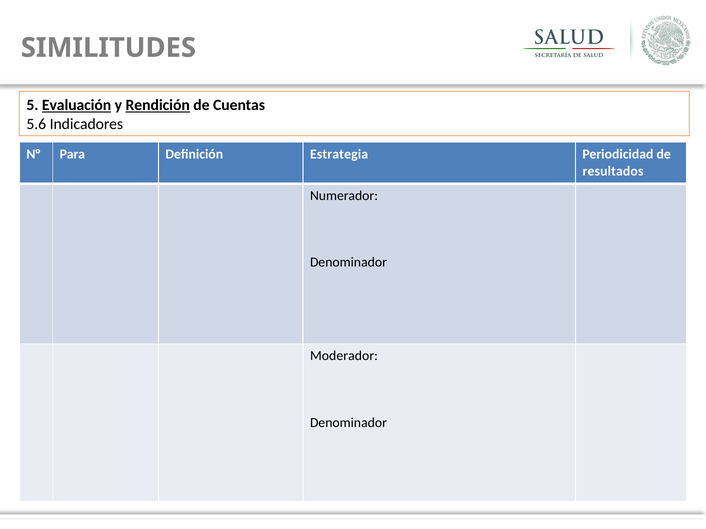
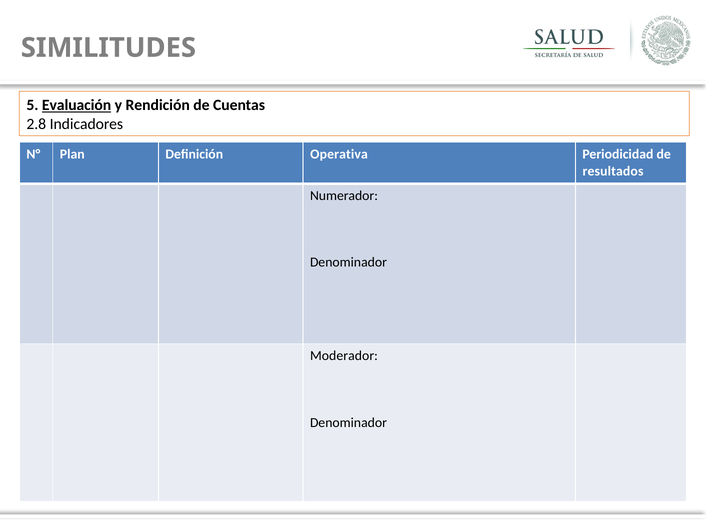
Rendición underline: present -> none (158, 105)
5.6: 5.6 -> 2.8 (36, 124)
Para: Para -> Plan (72, 155)
Estrategia: Estrategia -> Operativa (339, 155)
